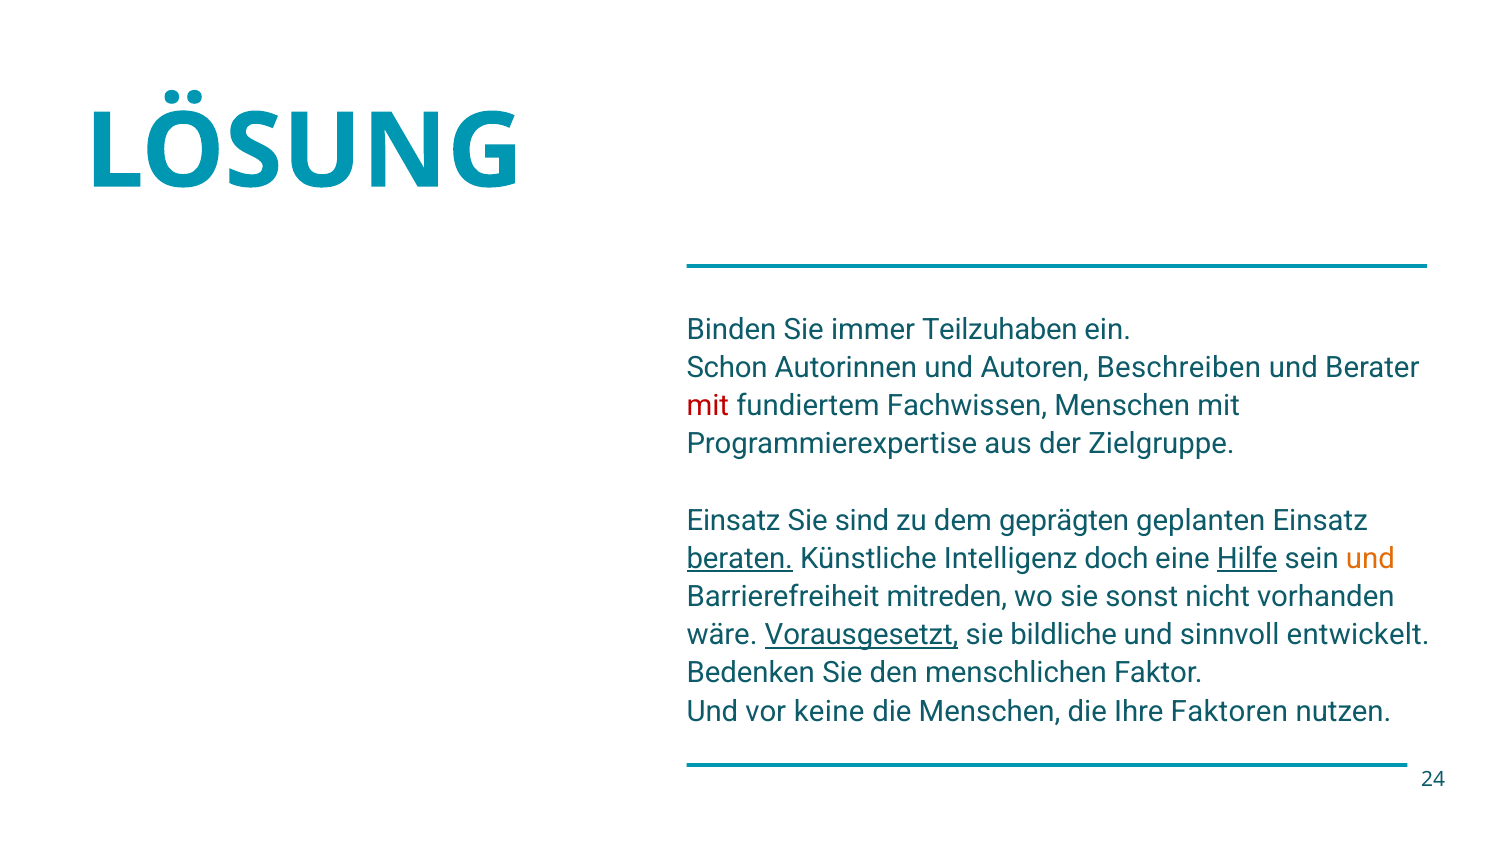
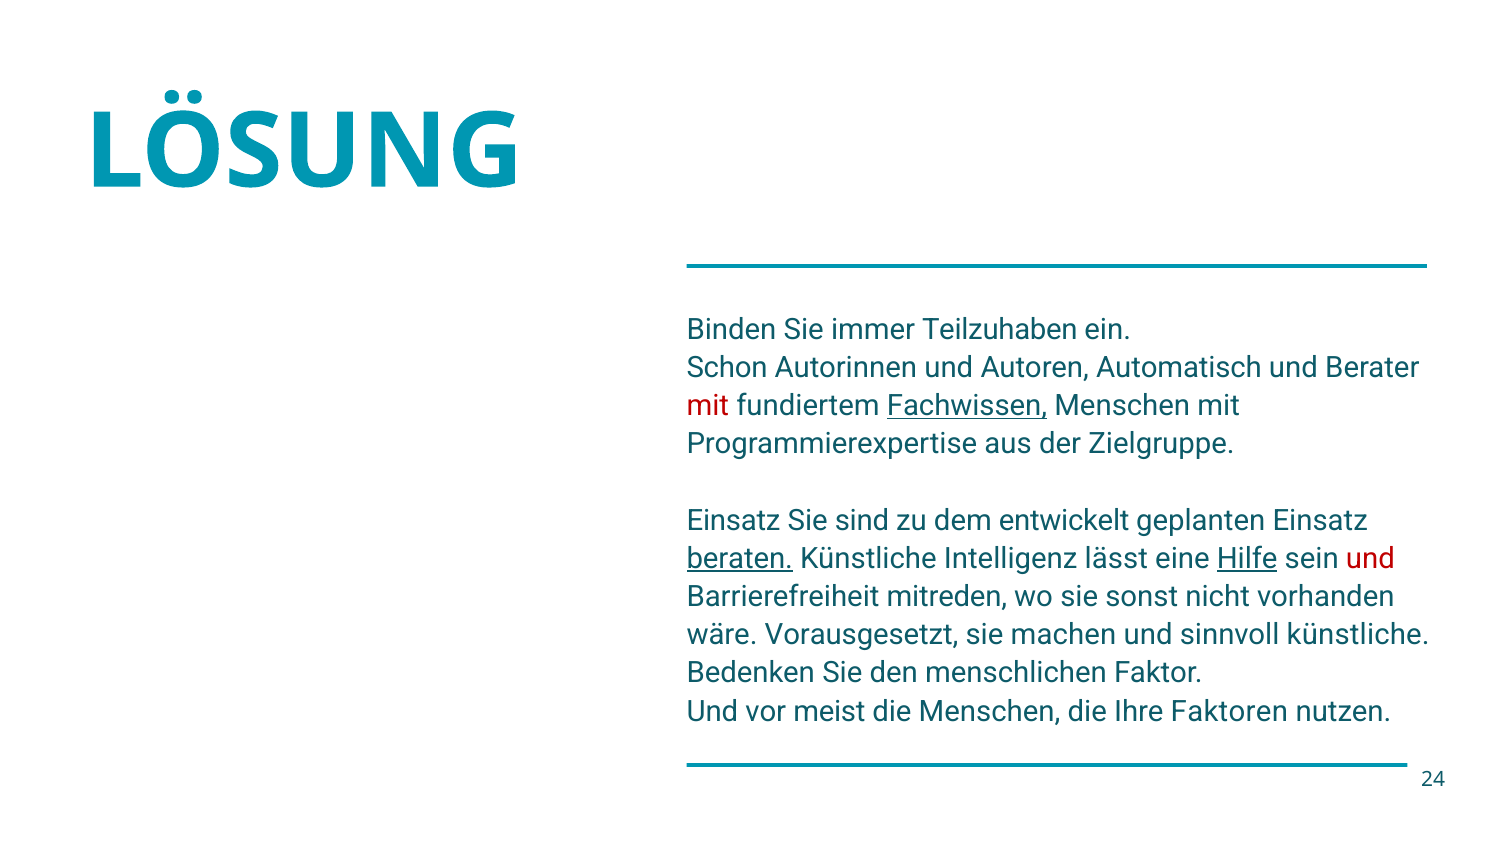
Beschreiben: Beschreiben -> Automatisch (1179, 368)
Fachwissen underline: none -> present (967, 406)
geprägten: geprägten -> entwickelt (1064, 521)
doch: doch -> lässt (1116, 559)
und colour: orange -> red (1370, 559)
Vorausgesetzt underline: present -> none (862, 635)
bildliche: bildliche -> machen (1063, 635)
sinnvoll entwickelt: entwickelt -> künstliche (1358, 635)
keine: keine -> meist (829, 712)
